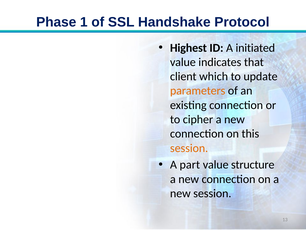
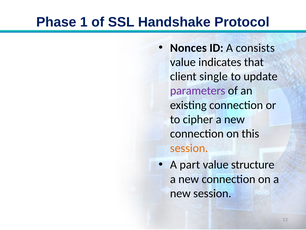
Highest: Highest -> Nonces (188, 48)
initiated: initiated -> consists (255, 48)
which: which -> single (214, 76)
parameters colour: orange -> purple (198, 91)
